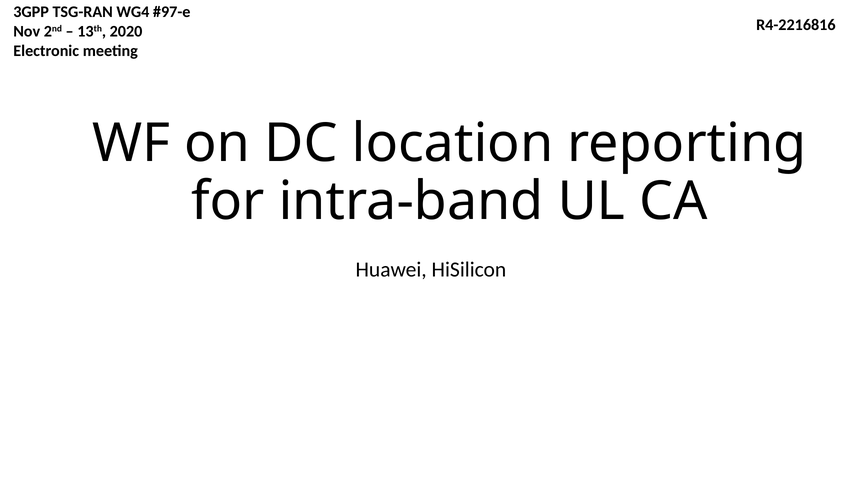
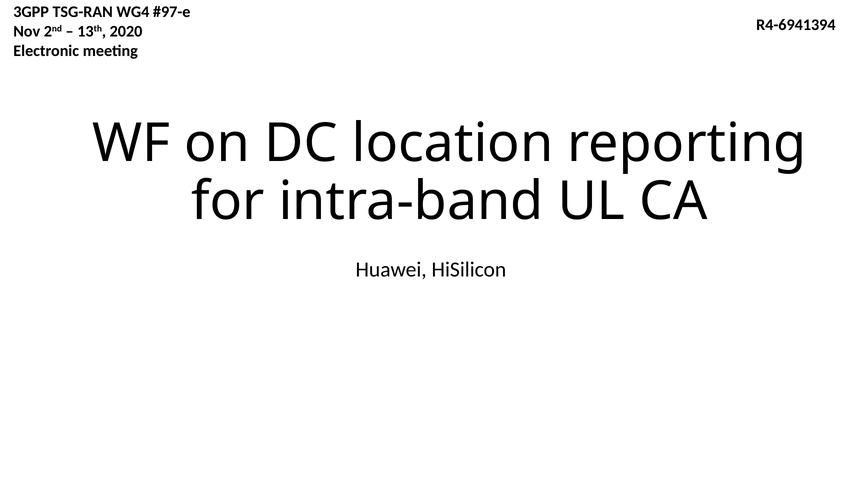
R4-2216816: R4-2216816 -> R4-6941394 (796, 25)
